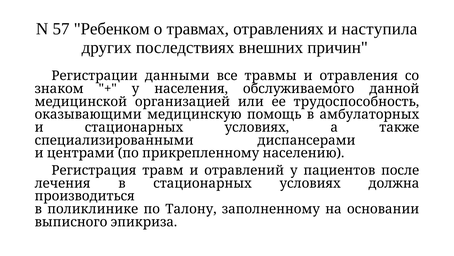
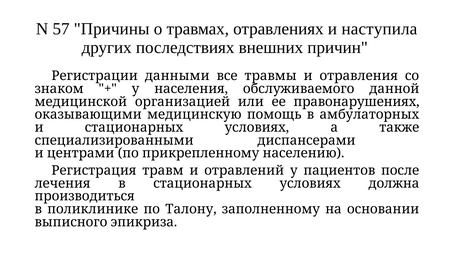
Ребенком: Ребенком -> Причины (112, 29)
трудоспособность: трудоспособность -> правонарушениях (357, 101)
